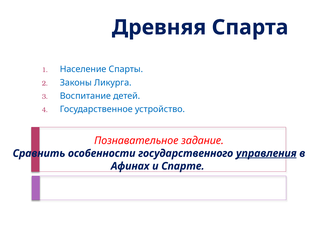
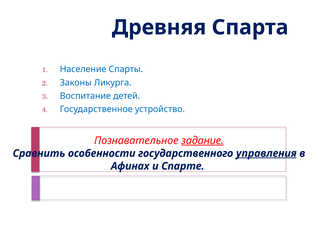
задание underline: none -> present (202, 140)
